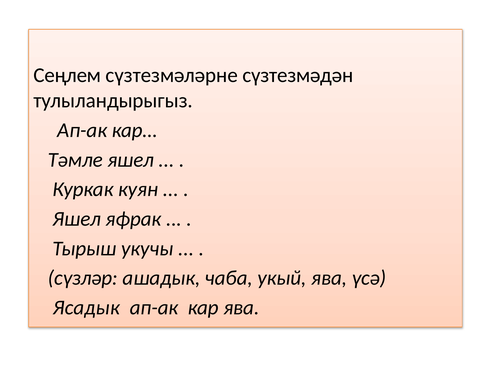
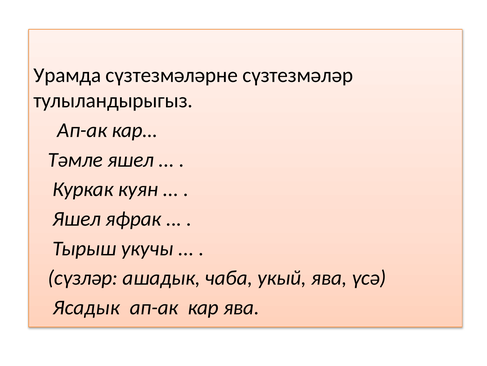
Сеңлем: Сеңлем -> Урамда (67, 75)
сүзтезмәдән: сүзтезмәдән -> сүзтезмәләр (298, 75)
